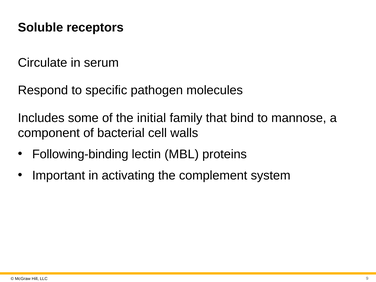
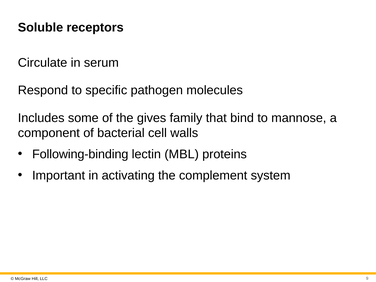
initial: initial -> gives (152, 118)
